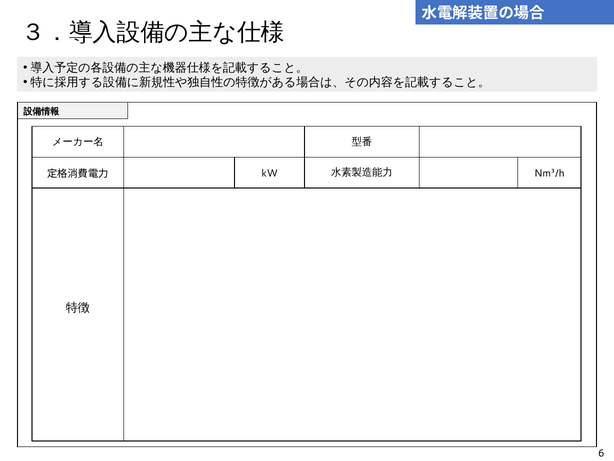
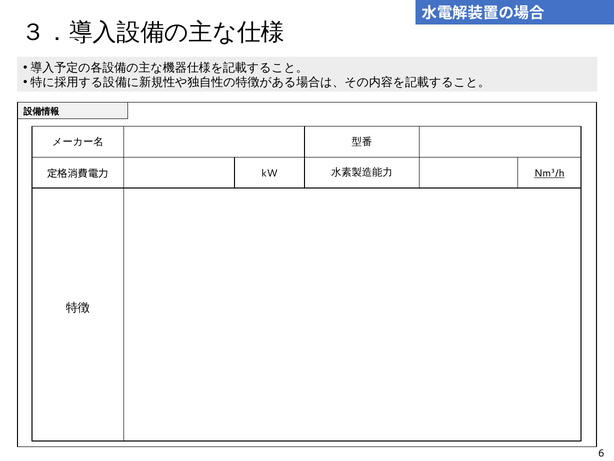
Nm³/h underline: none -> present (549, 173)
